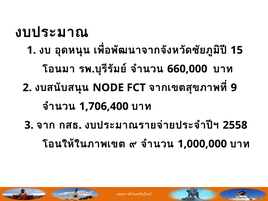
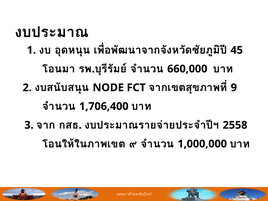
15: 15 -> 45 (237, 50)
